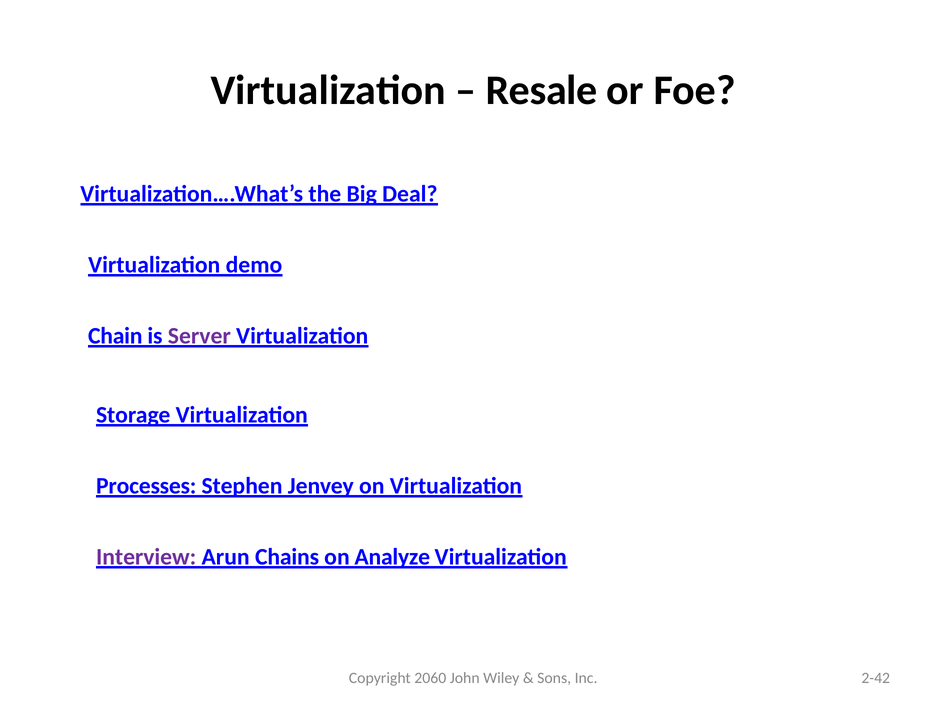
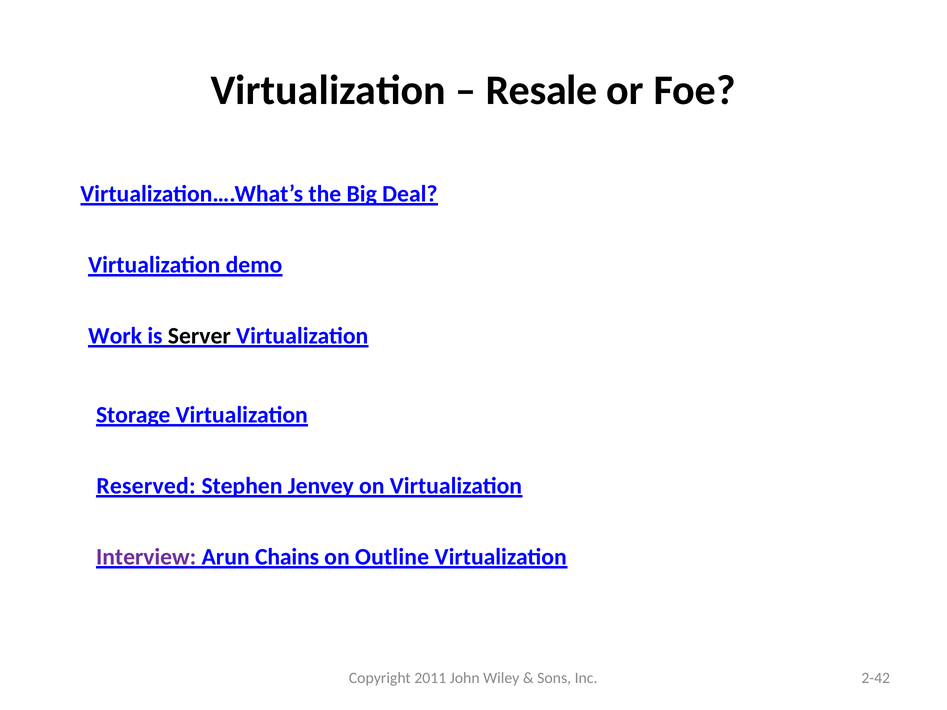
Chain: Chain -> Work (115, 336)
Server colour: purple -> black (199, 336)
Processes: Processes -> Reserved (146, 486)
Analyze: Analyze -> Outline (392, 557)
2060: 2060 -> 2011 (430, 678)
